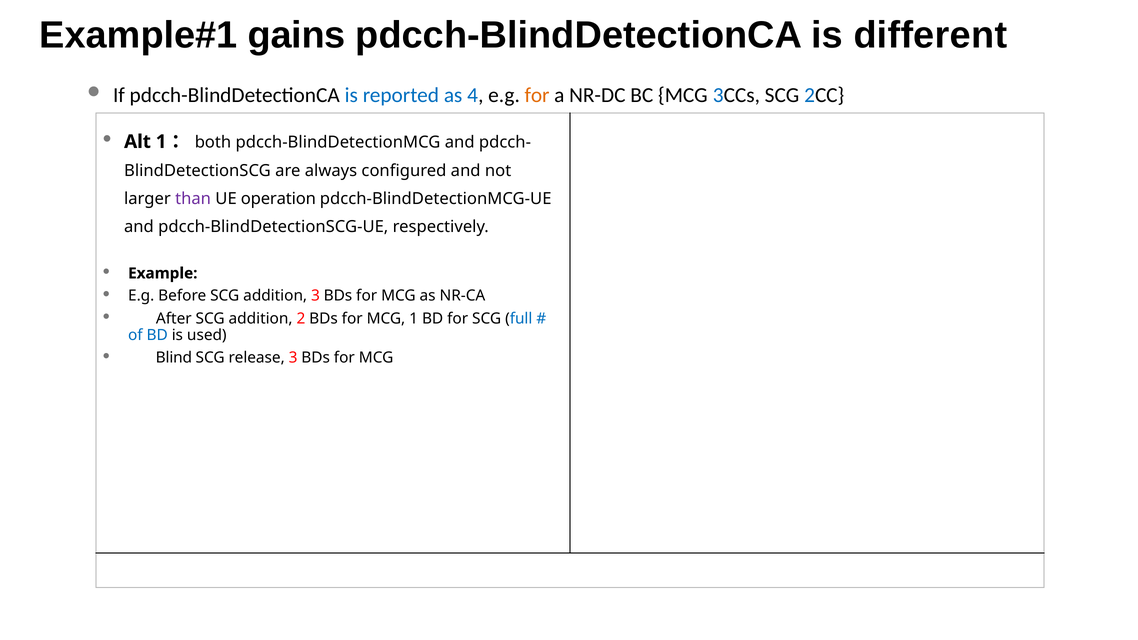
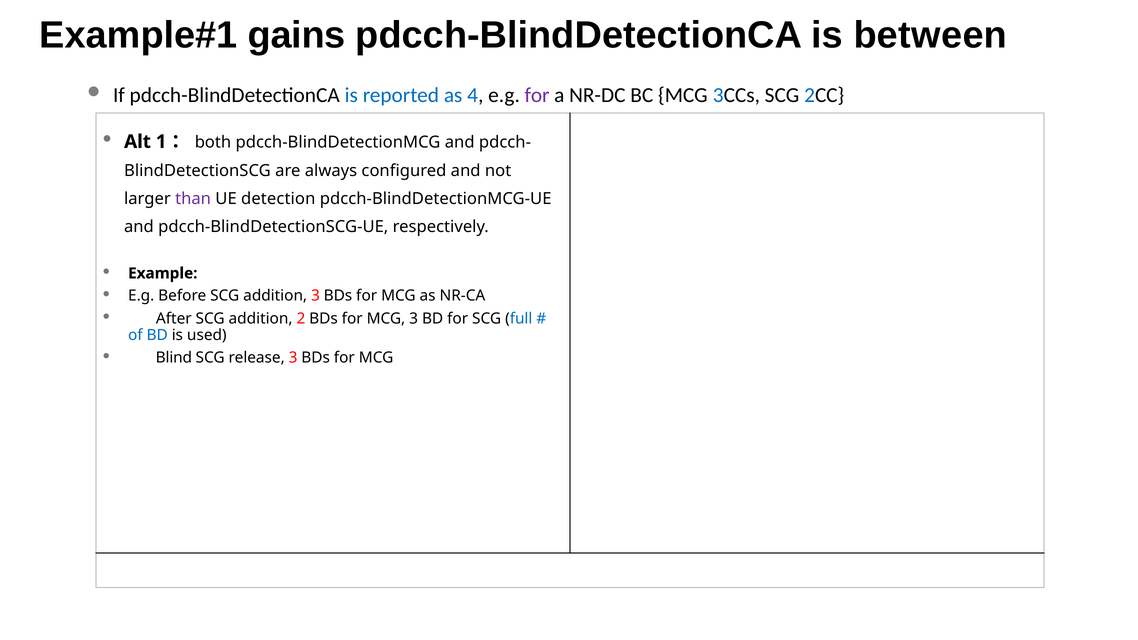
different: different -> between (930, 35)
for colour: orange -> purple (537, 95)
operation: operation -> detection (278, 199)
MCG 1: 1 -> 3 (414, 319)
